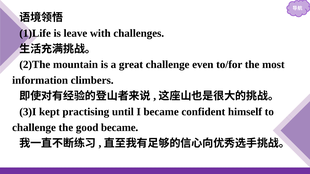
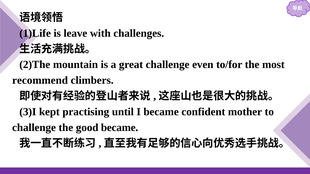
information: information -> recommend (40, 81)
himself: himself -> mother (245, 112)
